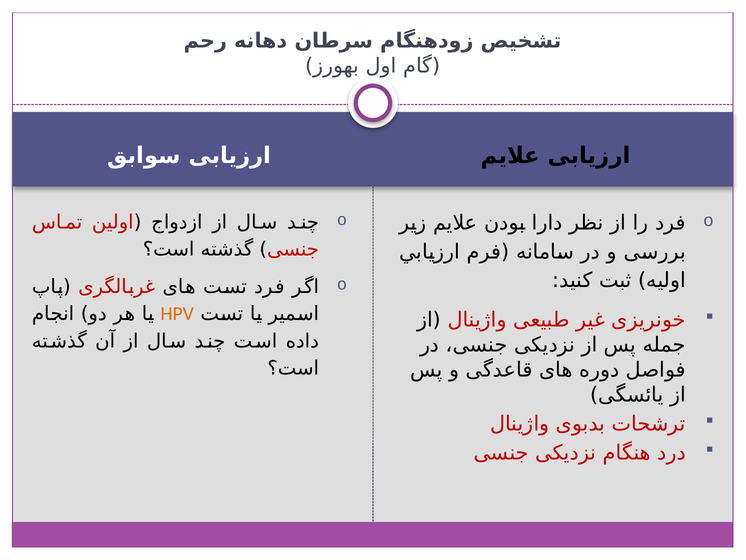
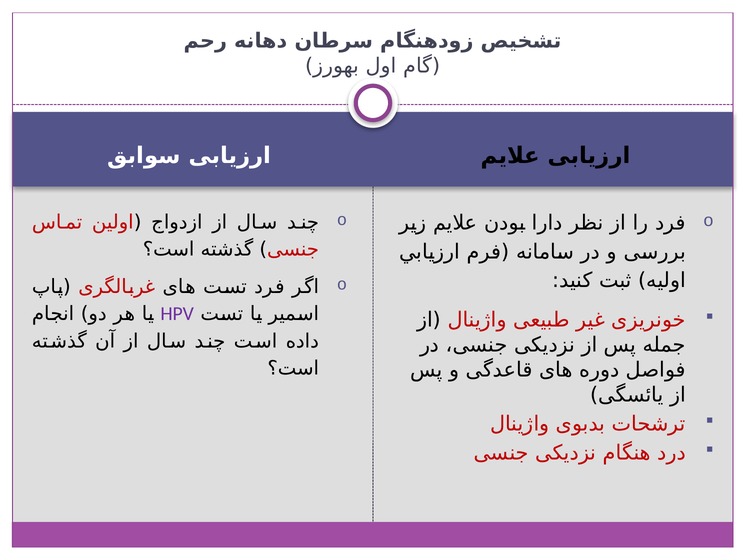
HPV colour: orange -> purple (177, 314)
